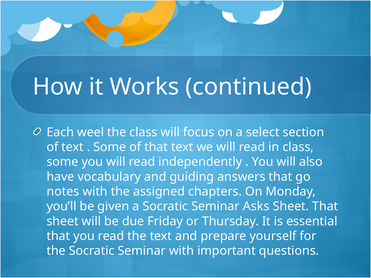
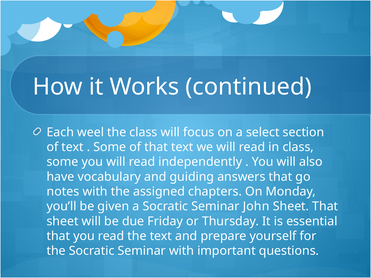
Asks: Asks -> John (256, 207)
